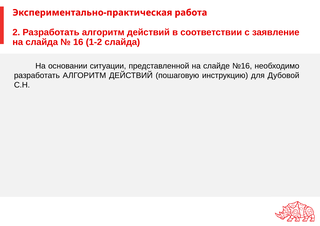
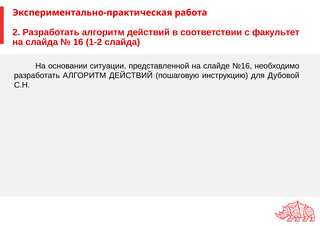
заявление: заявление -> факультет (276, 32)
